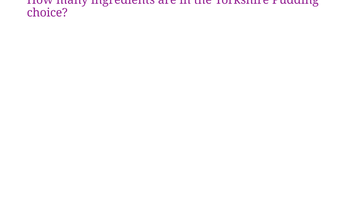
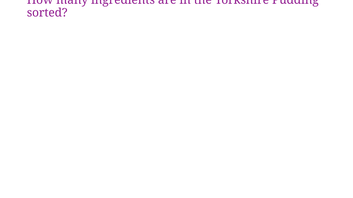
choice: choice -> sorted (47, 13)
